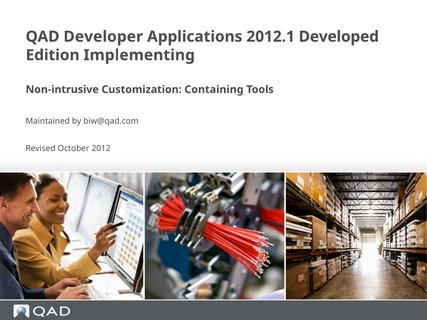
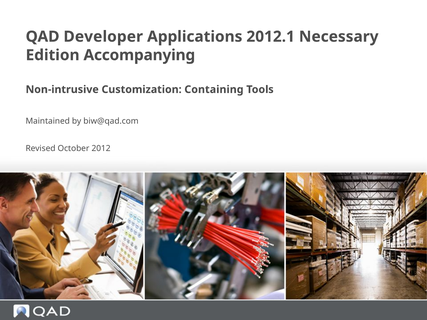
Developed: Developed -> Necessary (339, 37)
Implementing: Implementing -> Accompanying (139, 55)
